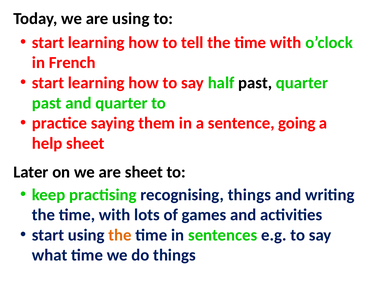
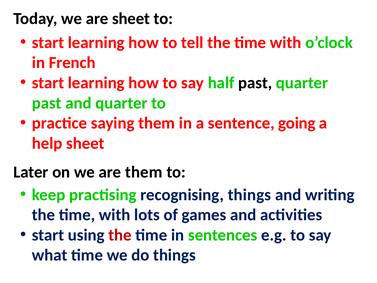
are using: using -> sheet (131, 19)
are sheet: sheet -> them (144, 172)
the colour: orange -> red (120, 235)
